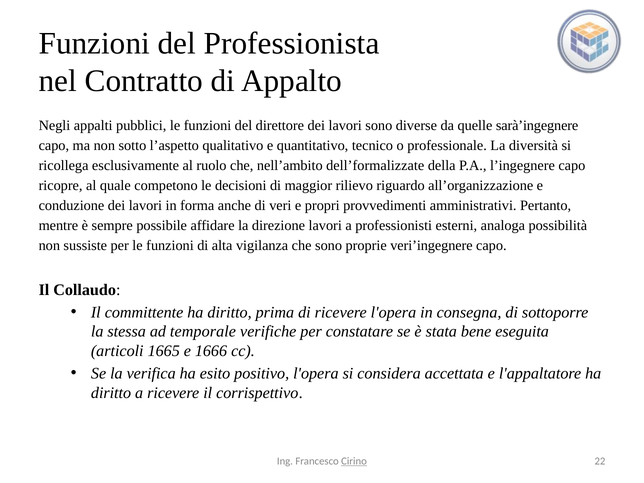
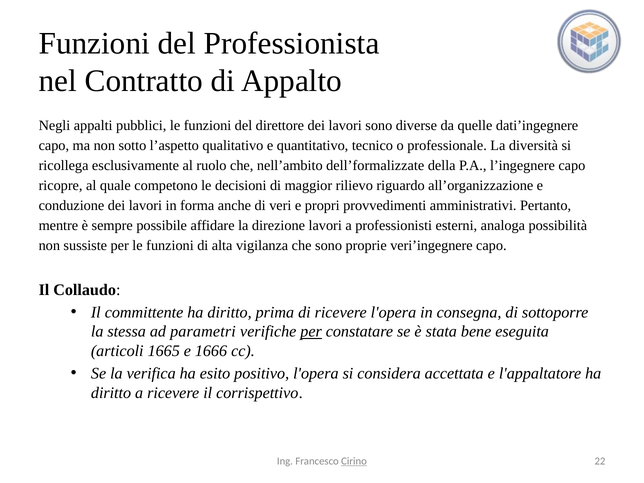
sarà’ingegnere: sarà’ingegnere -> dati’ingegnere (537, 126)
temporale: temporale -> parametri (203, 332)
per underline: none -> present (311, 332)
